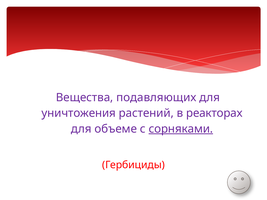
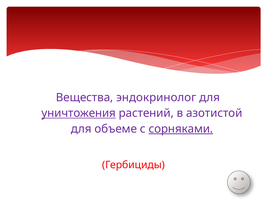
подавляющих: подавляющих -> эндокринолог (156, 98)
уничтожения underline: none -> present (79, 113)
реакторах: реакторах -> азотистой (214, 113)
